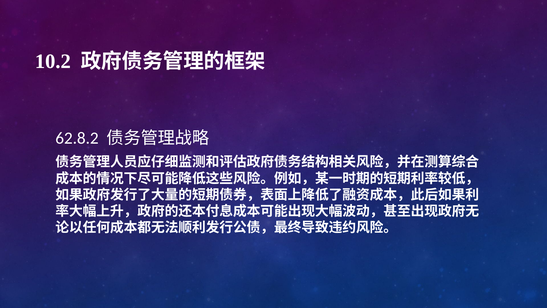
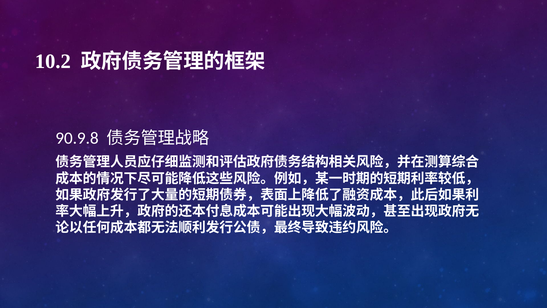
62.8.2: 62.8.2 -> 90.9.8 (77, 138)
